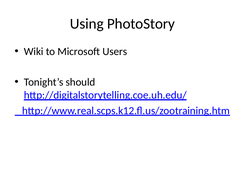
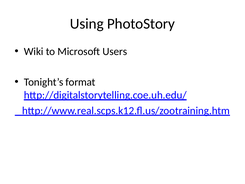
should: should -> format (80, 82)
